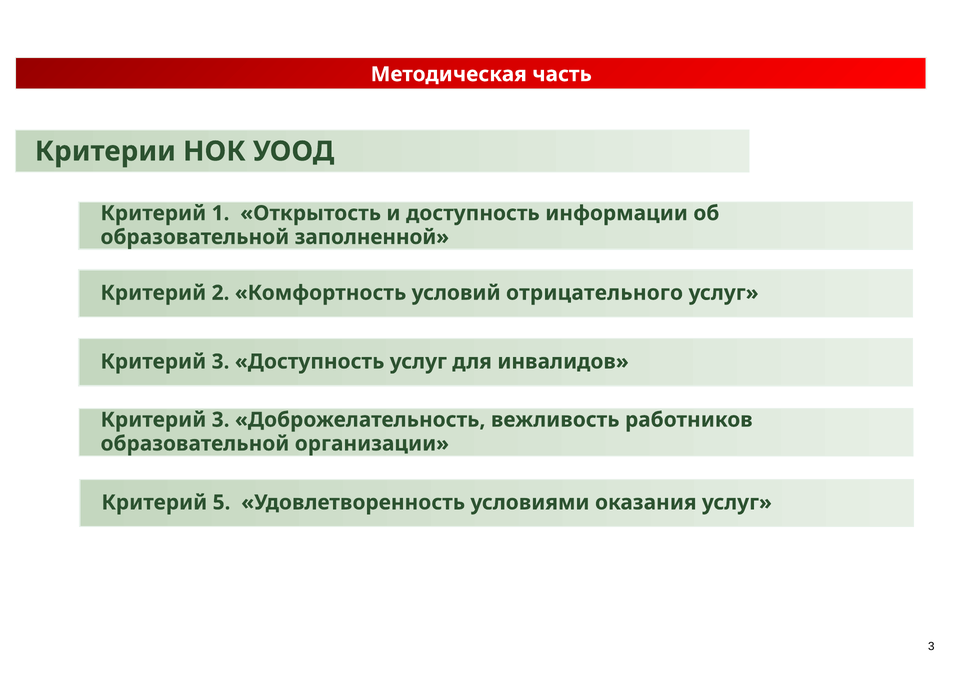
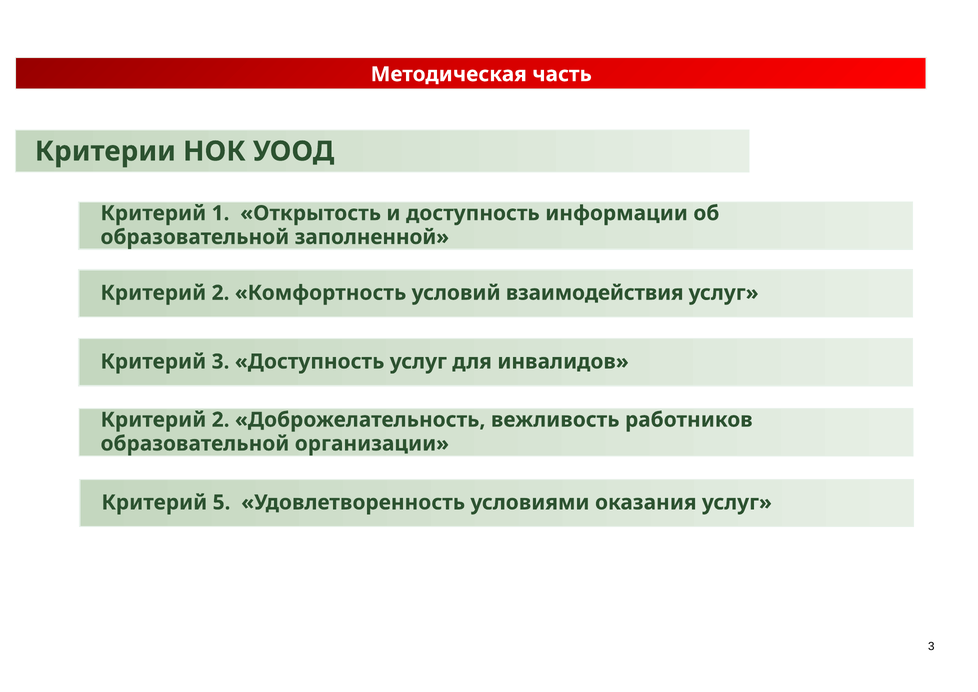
отрицательного: отрицательного -> взаимодействия (595, 293)
3: 3 -> 2 (221, 420)
